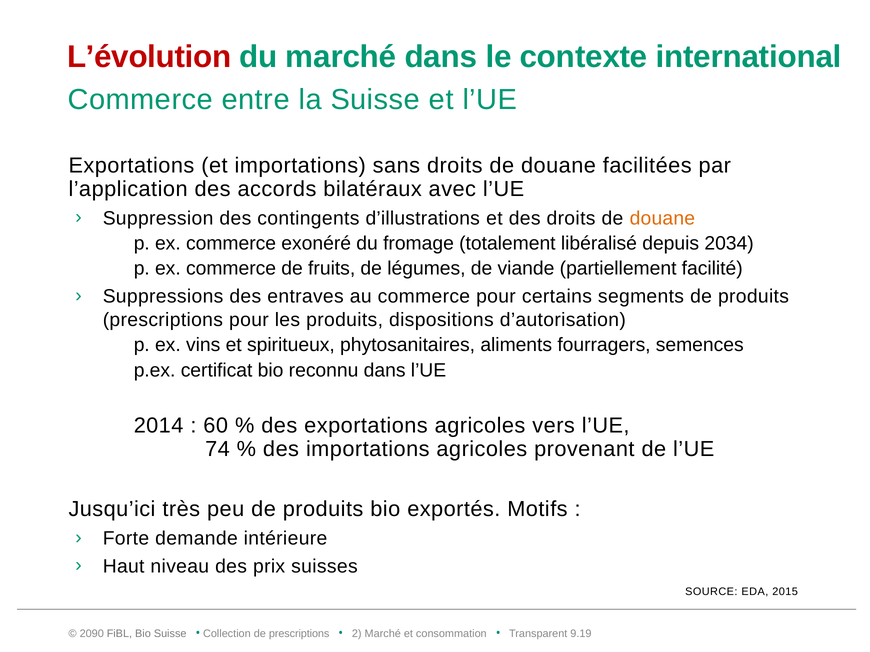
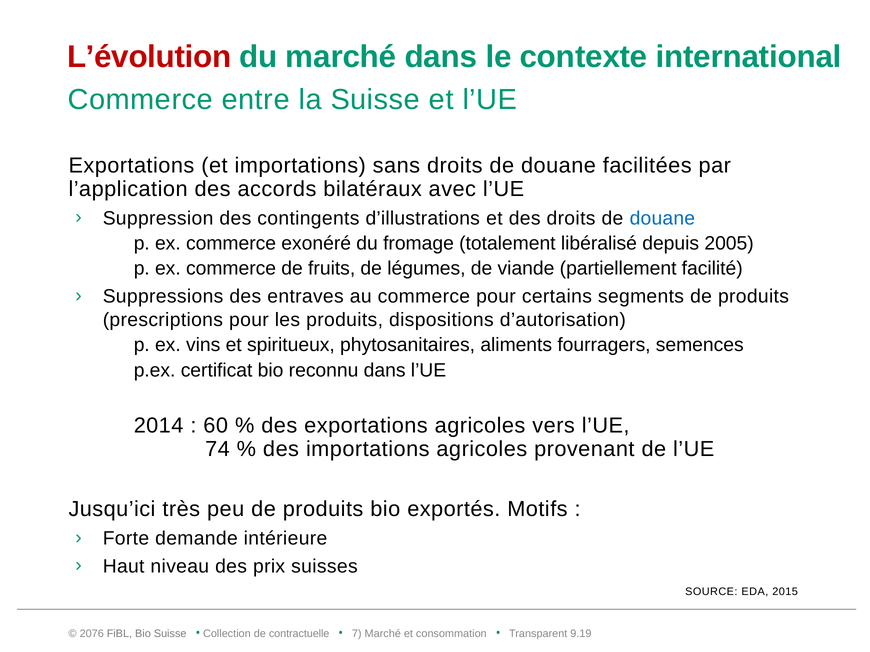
douane colour: orange -> blue (662, 218)
2034: 2034 -> 2005 (729, 243)
2090: 2090 -> 2076 (92, 634)
de prescriptions: prescriptions -> contractuelle (299, 634)
2: 2 -> 7 (357, 634)
